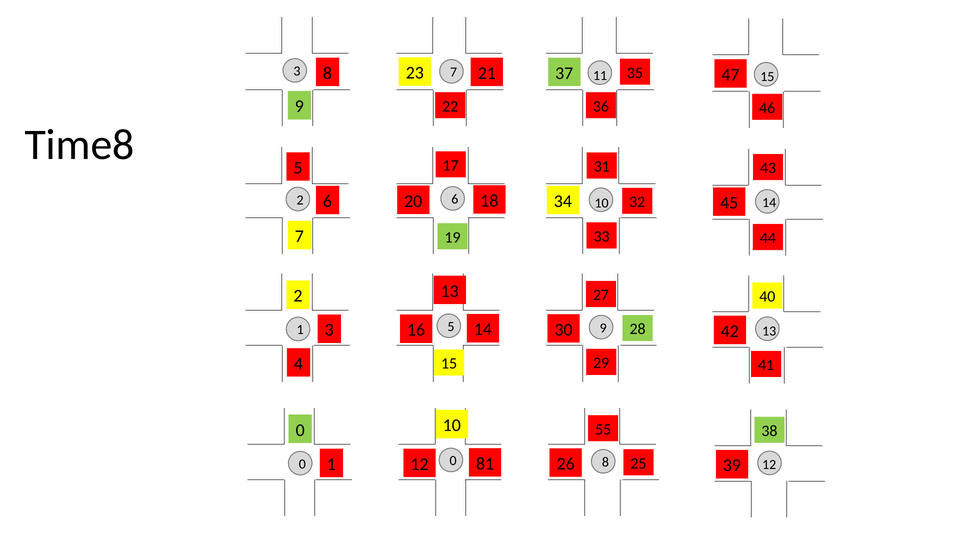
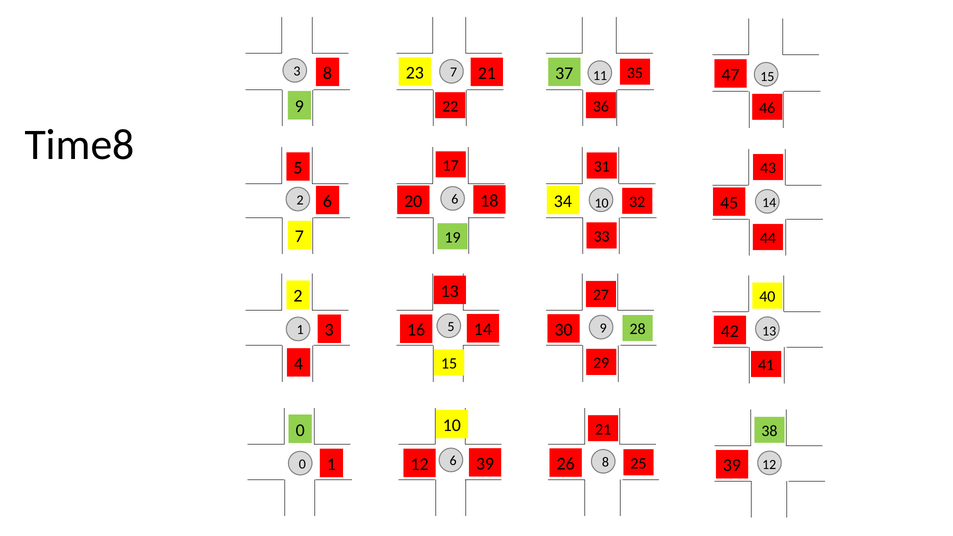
10 55: 55 -> 21 (603, 429)
12 81: 81 -> 39 (485, 464)
0 0: 0 -> 6 (453, 461)
